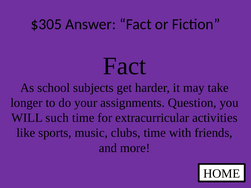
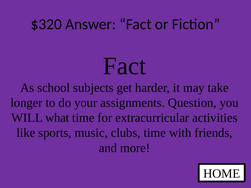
$305: $305 -> $320 (46, 24)
such: such -> what (57, 118)
